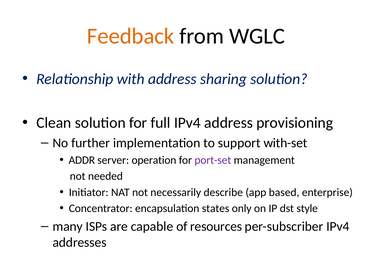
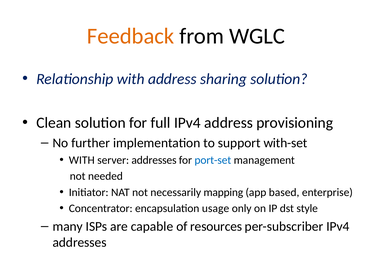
ADDR: ADDR -> WITH (82, 160)
server operation: operation -> addresses (154, 160)
port-set colour: purple -> blue (213, 160)
describe: describe -> mapping (223, 192)
states: states -> usage (216, 208)
